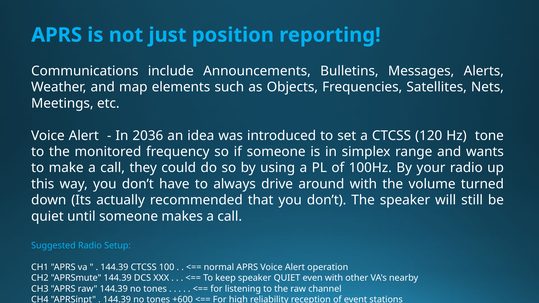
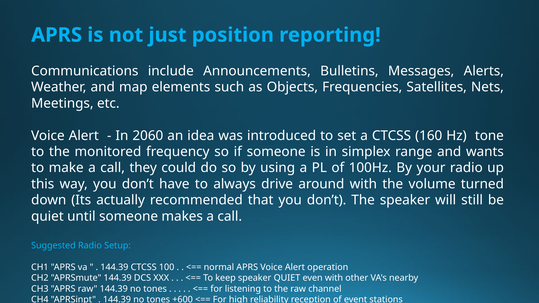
2036: 2036 -> 2060 (148, 136)
120: 120 -> 160 (429, 136)
